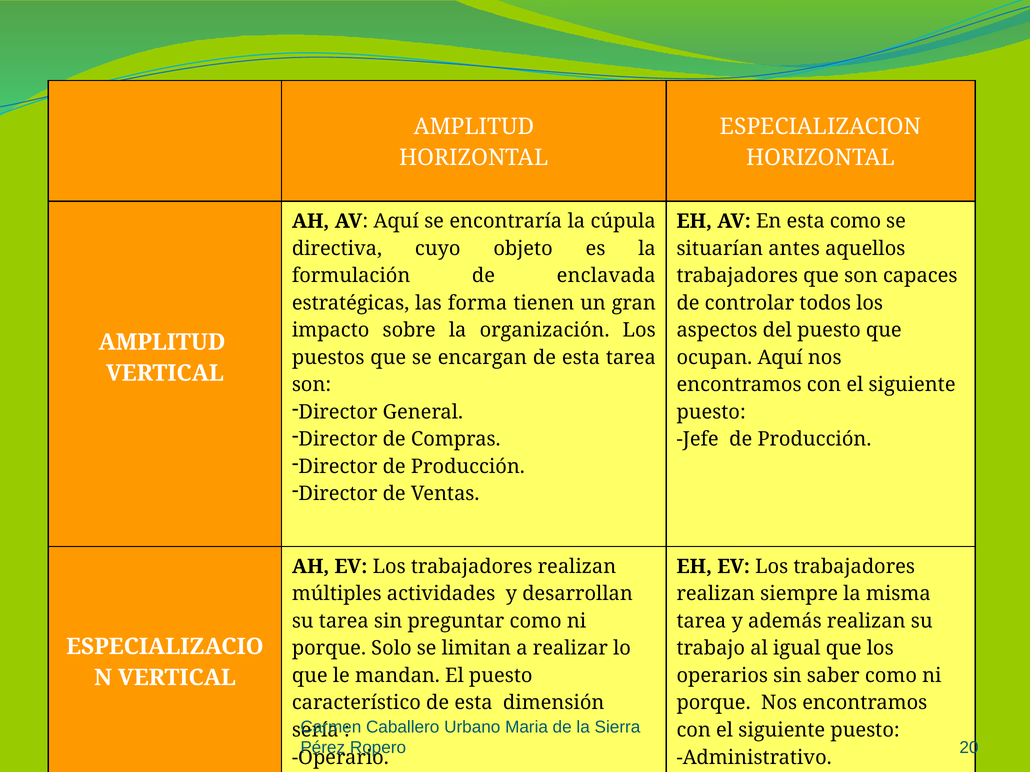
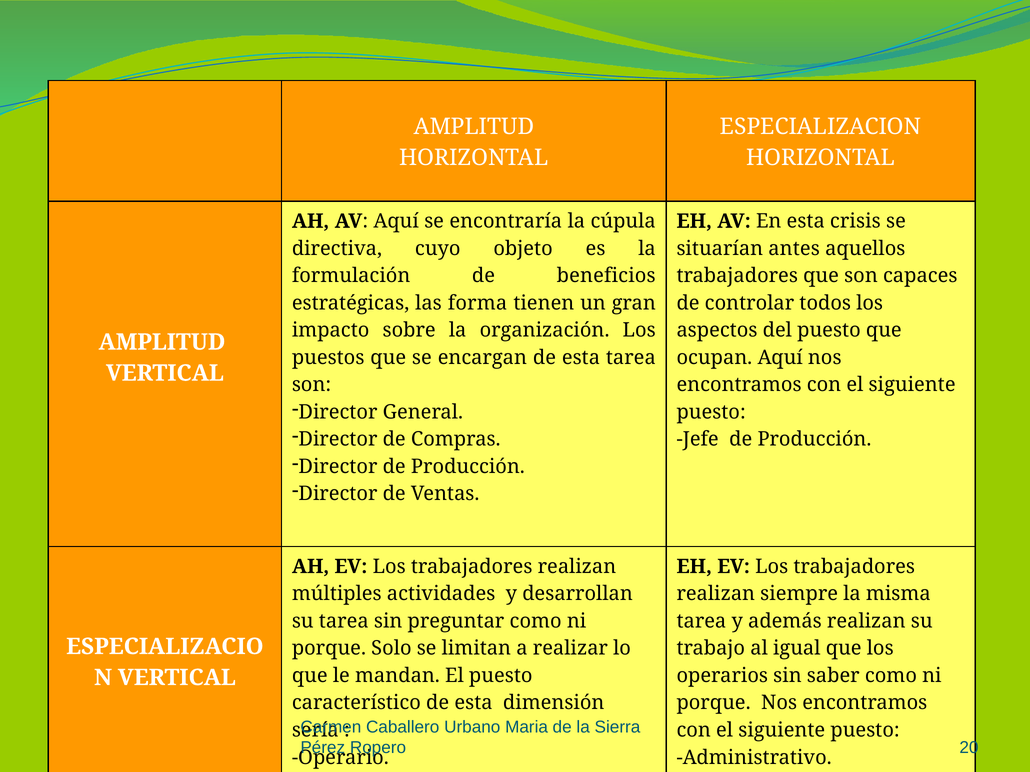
esta como: como -> crisis (855, 221)
enclavada: enclavada -> beneficios (606, 276)
